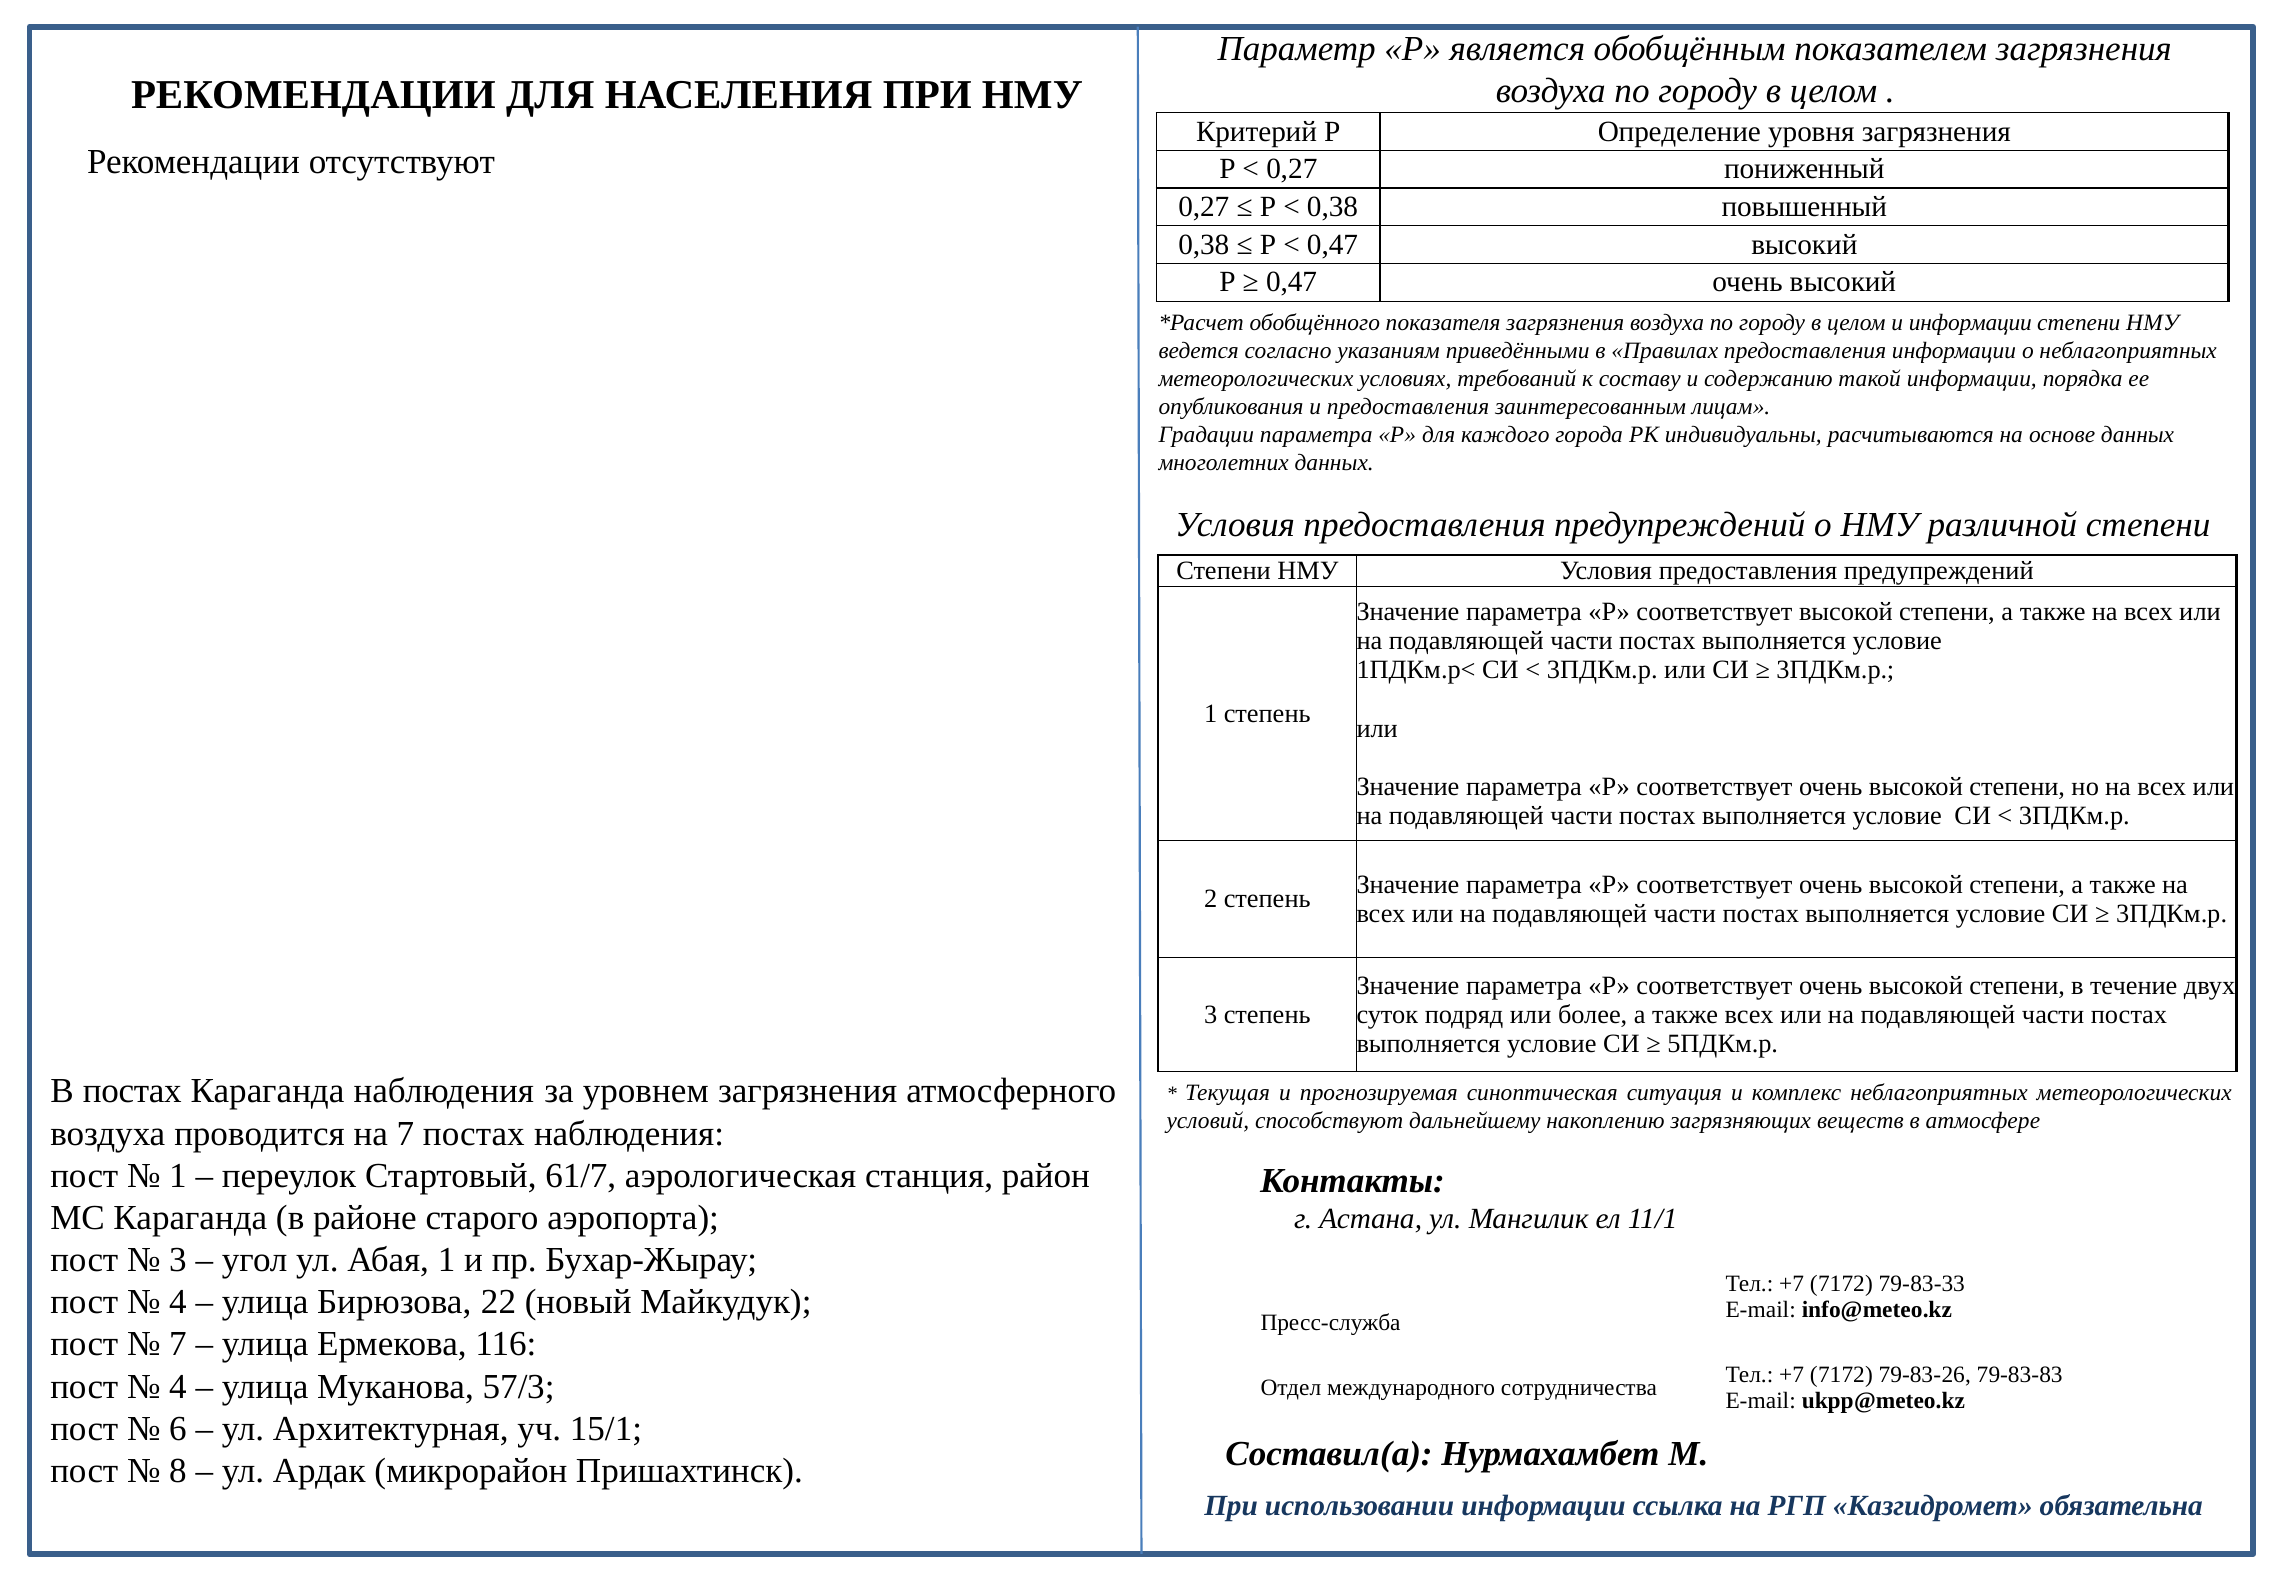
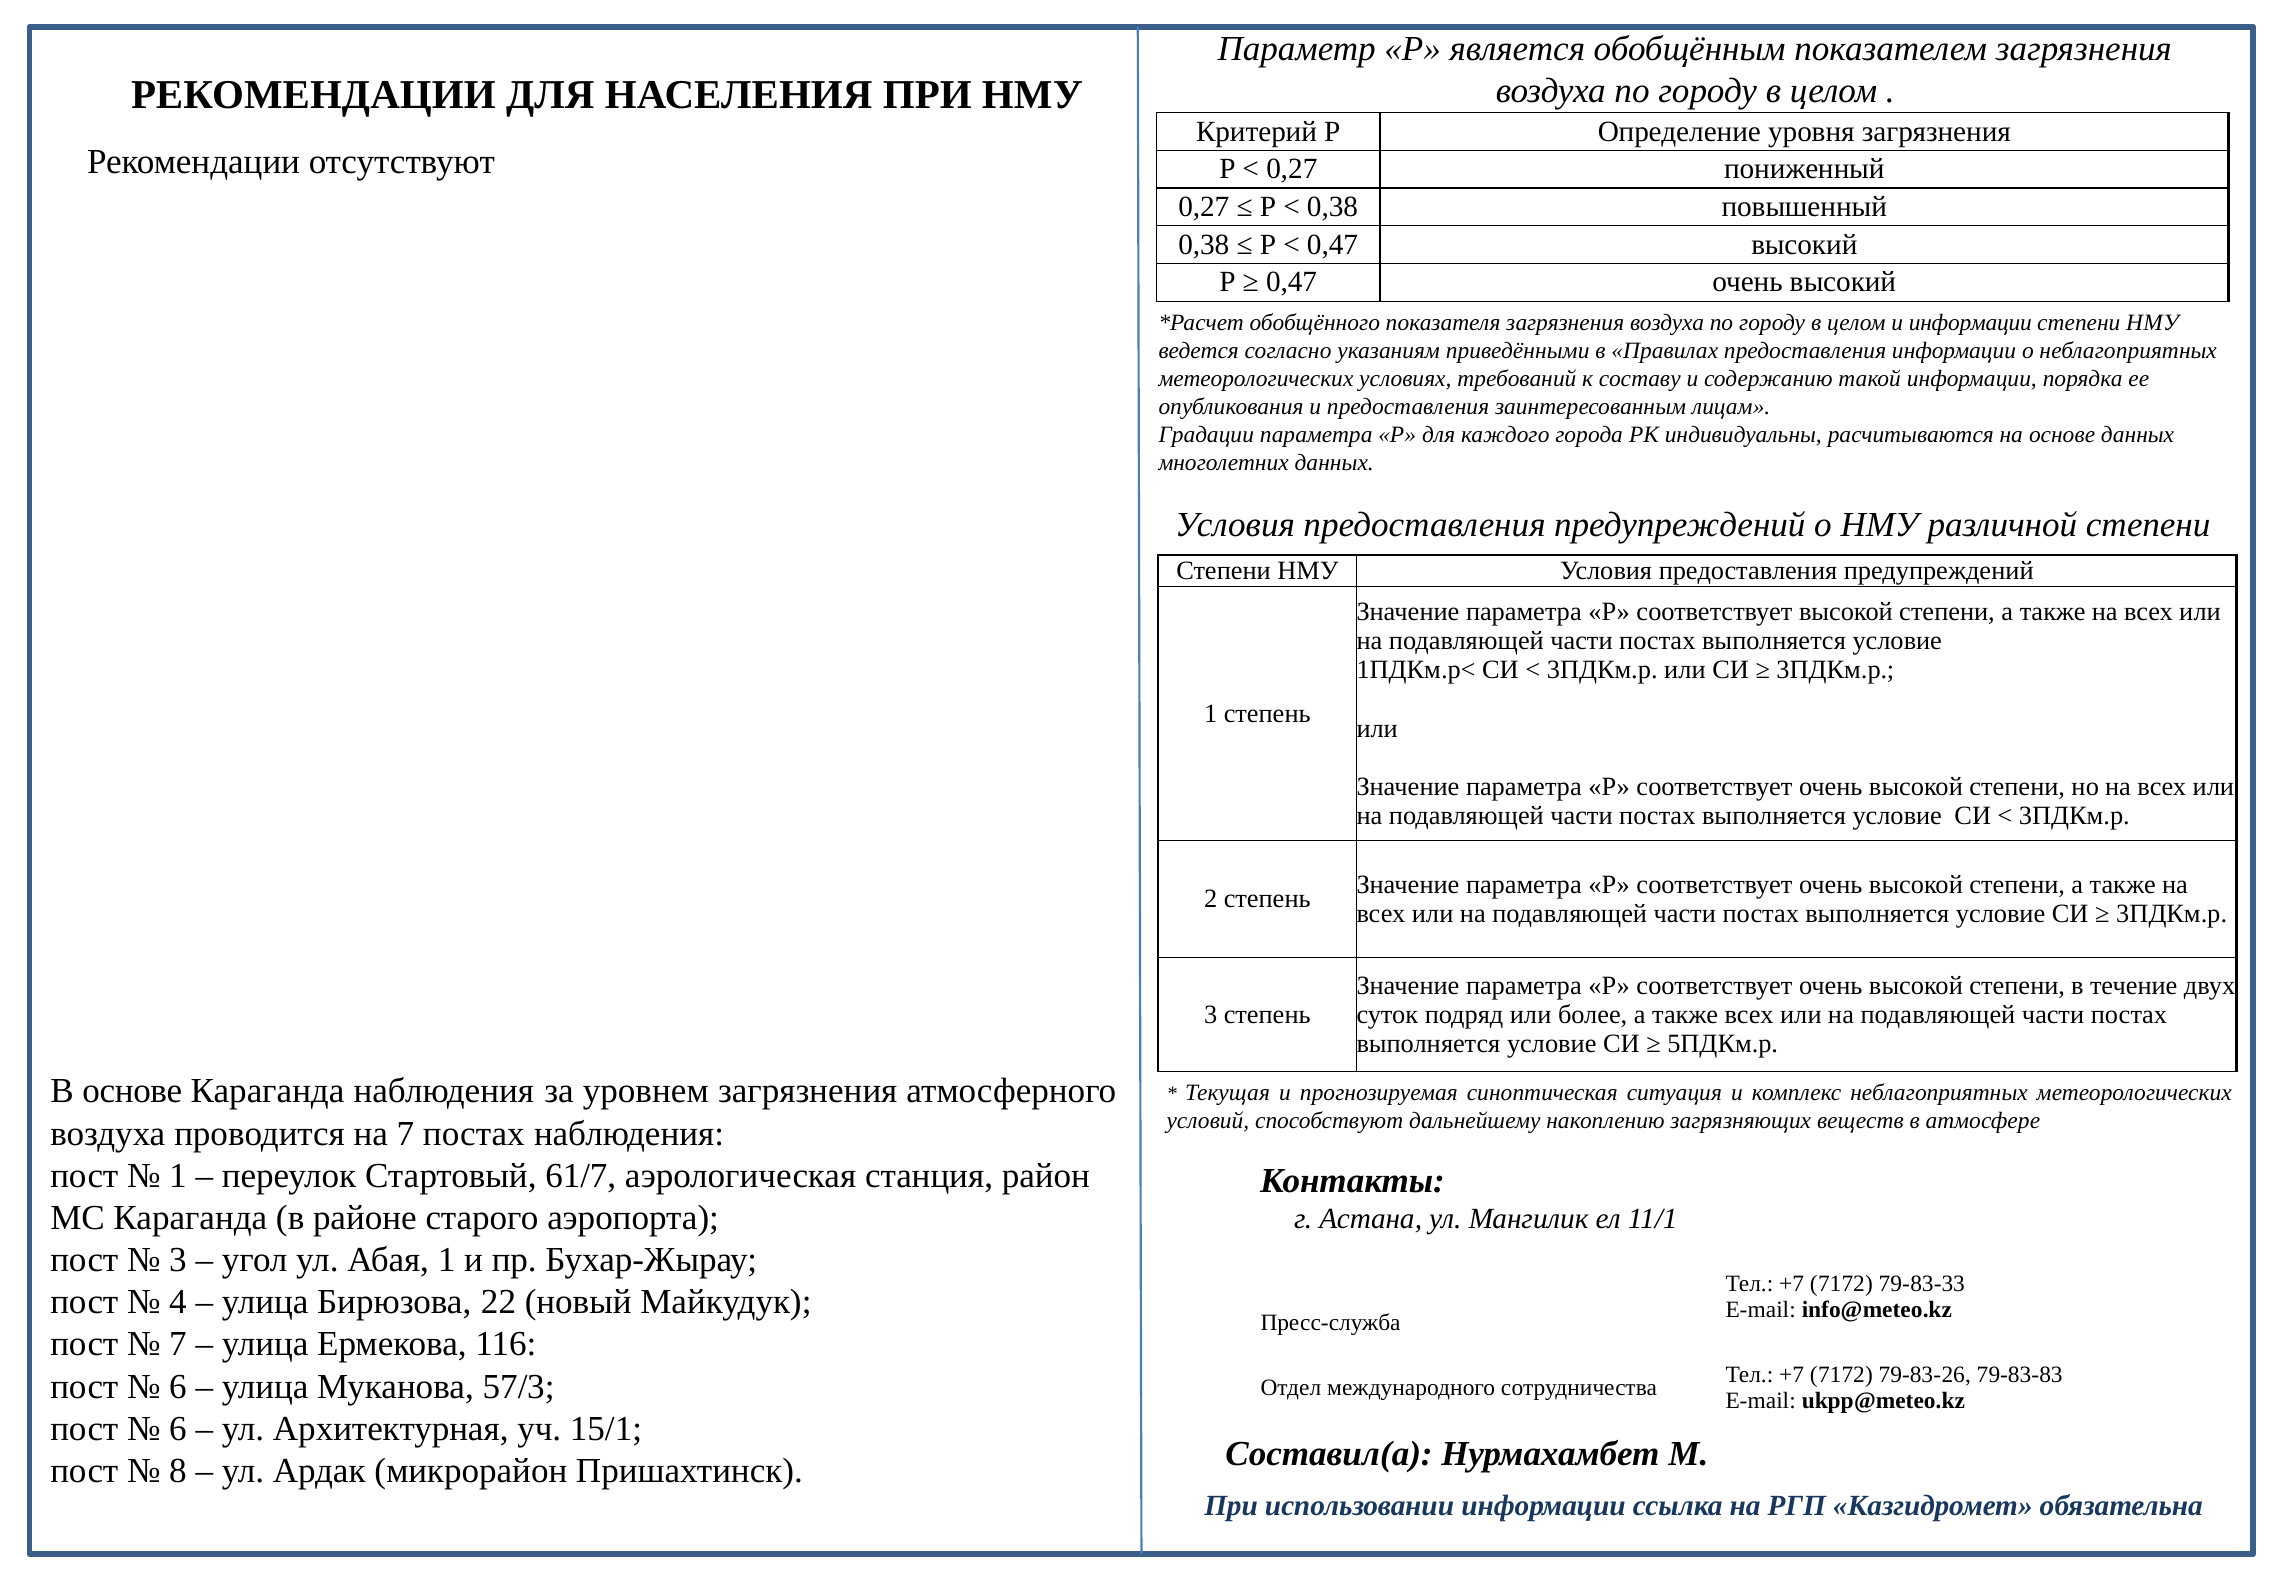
В постах: постах -> основе (132, 1091)
4: 4 -> 6 (178, 1386)
